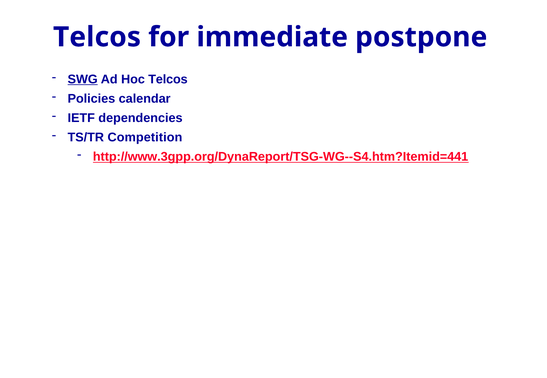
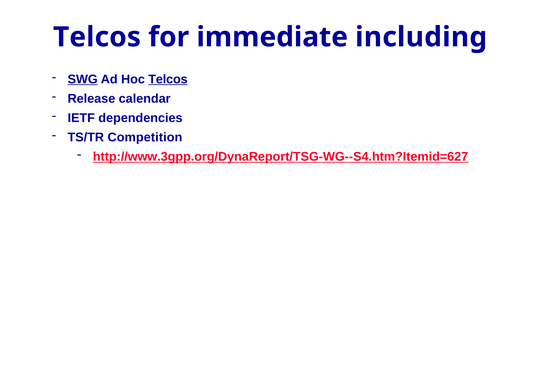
postpone: postpone -> including (421, 37)
Telcos underline: none -> present (168, 79)
Policies: Policies -> Release (91, 99)
http://www.3gpp.org/DynaReport/TSG-WG--S4.htm?Itemid=441: http://www.3gpp.org/DynaReport/TSG-WG--S4.htm?Itemid=441 -> http://www.3gpp.org/DynaReport/TSG-WG--S4.htm?Itemid=627 (281, 157)
